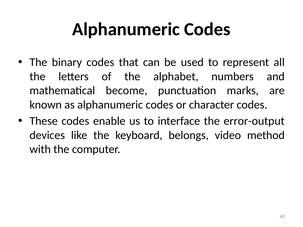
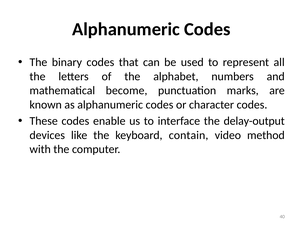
error-output: error-output -> delay-output (254, 121)
belongs: belongs -> contain (189, 135)
